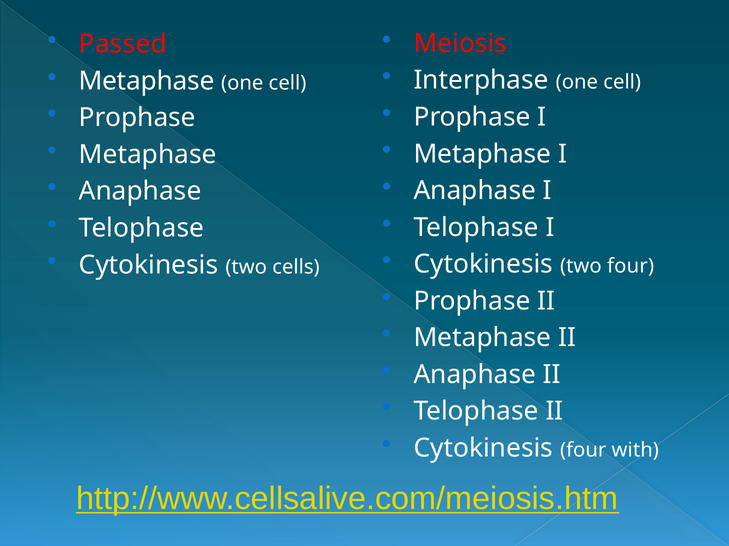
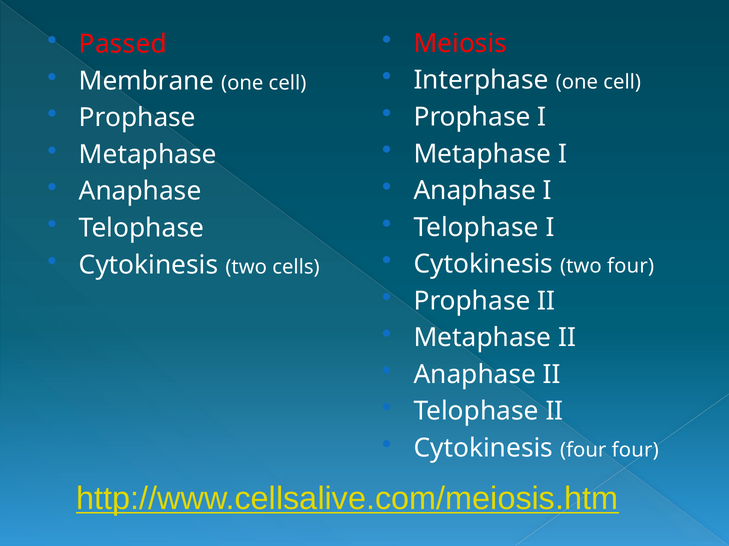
Metaphase: Metaphase -> Membrane (147, 81)
four with: with -> four (635, 451)
